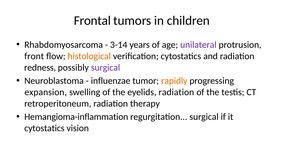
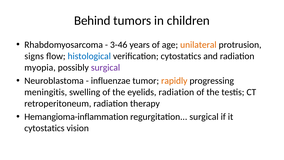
Frontal: Frontal -> Behind (92, 21)
3-14: 3-14 -> 3-46 (119, 45)
unilateral colour: purple -> orange (198, 45)
front: front -> signs (34, 56)
histological colour: orange -> blue (89, 56)
redness: redness -> myopia (40, 67)
expansion: expansion -> meningitis (46, 92)
